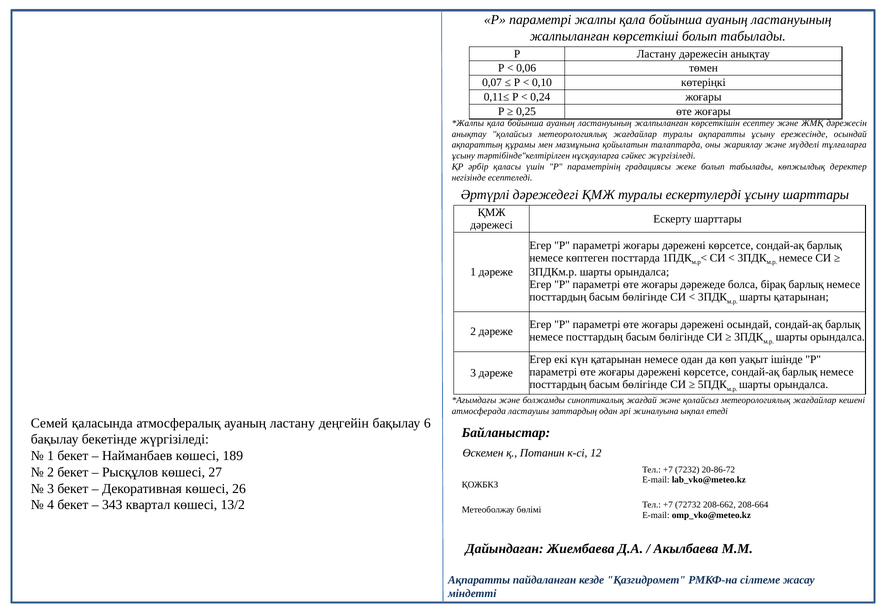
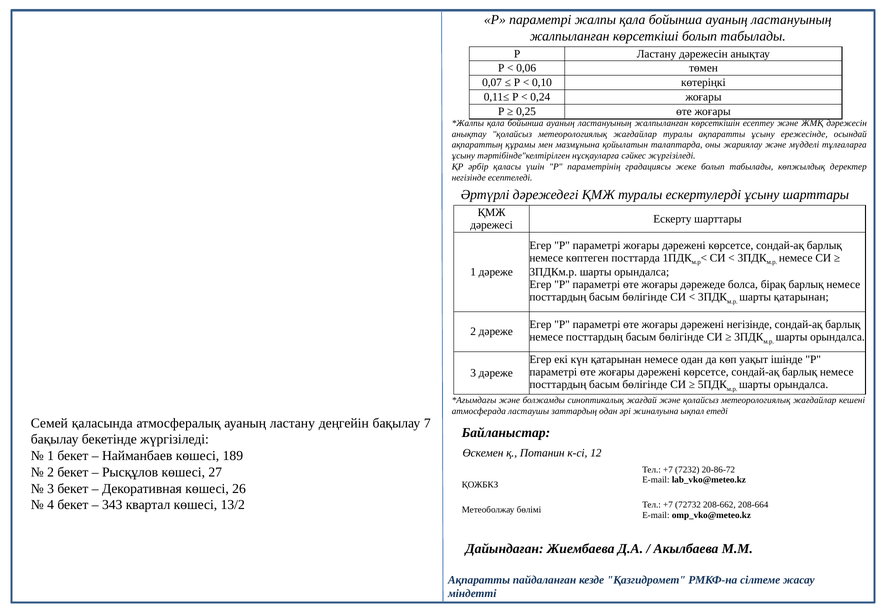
дәрежені осындай: осындай -> негізінде (749, 325)
6: 6 -> 7 (427, 423)
